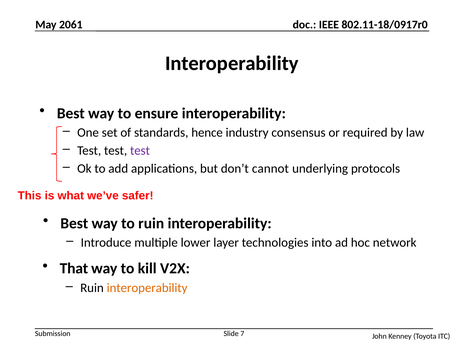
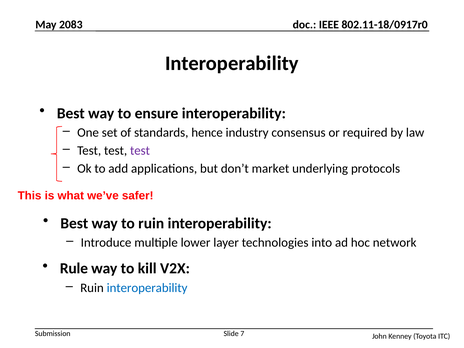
2061: 2061 -> 2083 (71, 25)
cannot: cannot -> market (270, 169)
That: That -> Rule (74, 268)
interoperability colour: orange -> blue (147, 288)
